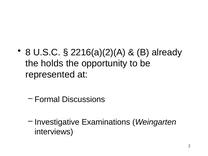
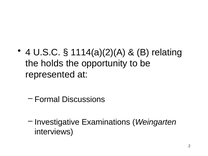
8: 8 -> 4 (28, 52)
2216(a)(2)(A: 2216(a)(2)(A -> 1114(a)(2)(A (98, 52)
already: already -> relating (167, 52)
